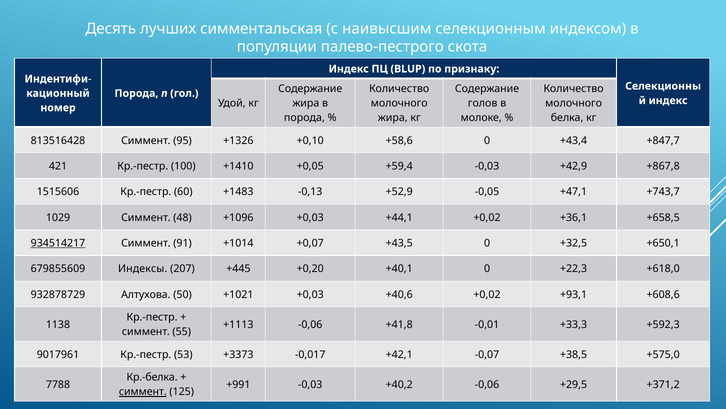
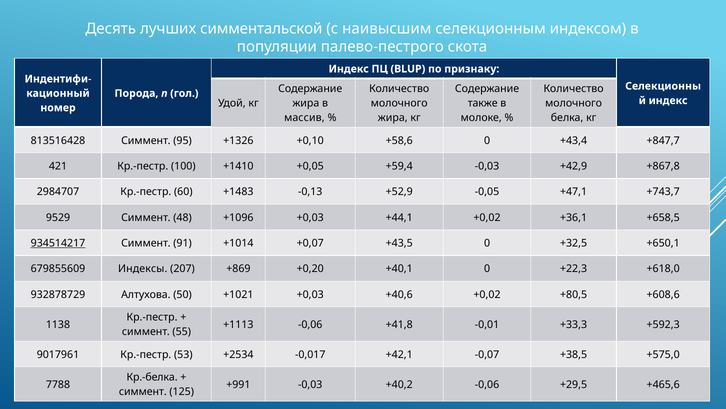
симментальская: симментальская -> симментальской (261, 29)
голов: голов -> также (483, 103)
порода: порода -> массив (304, 118)
1515606: 1515606 -> 2984707 (58, 192)
1029: 1029 -> 9529 (58, 217)
+445: +445 -> +869 (238, 269)
+93,1: +93,1 -> +80,5 (574, 294)
+3373: +3373 -> +2534 (238, 354)
+371,2: +371,2 -> +465,6 (663, 384)
симмент underline: present -> none (143, 391)
